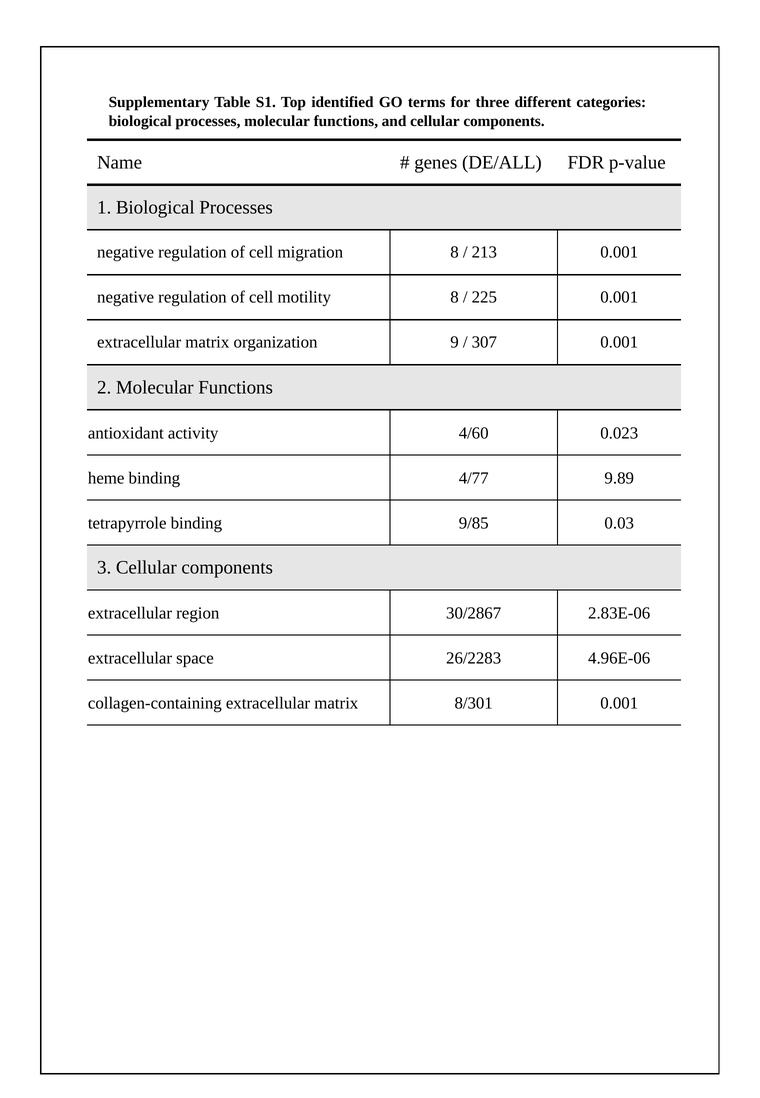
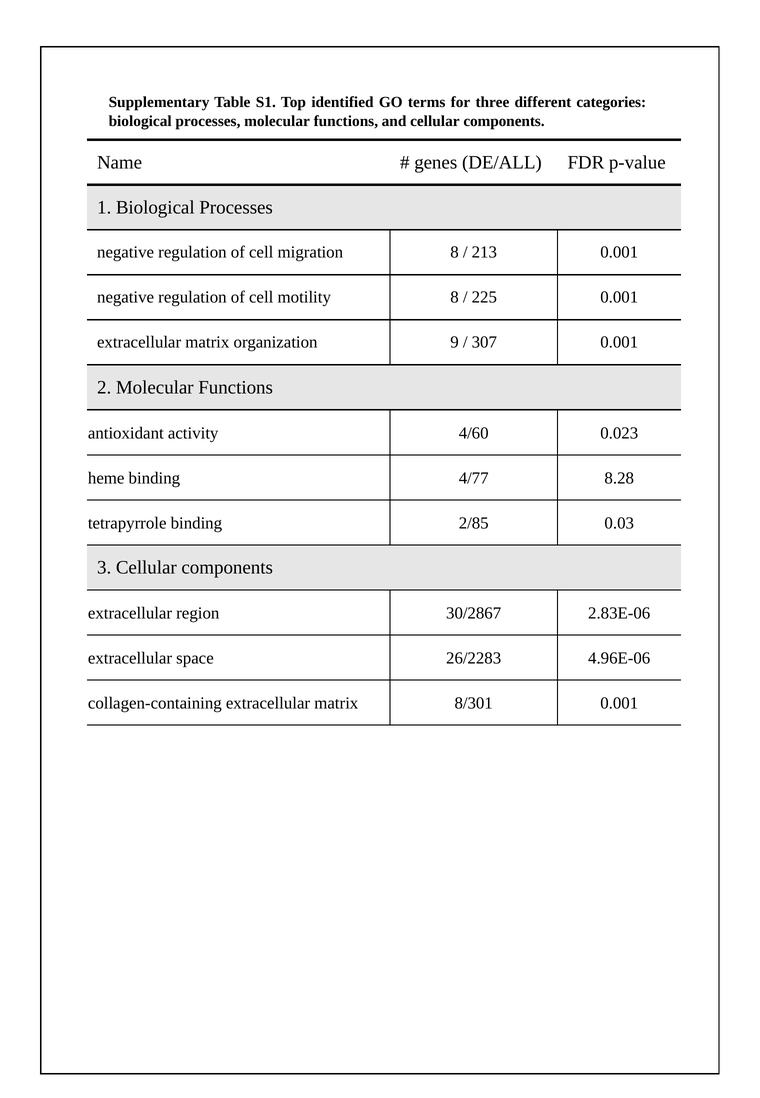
9.89: 9.89 -> 8.28 (619, 478)
9/85: 9/85 -> 2/85 (474, 523)
